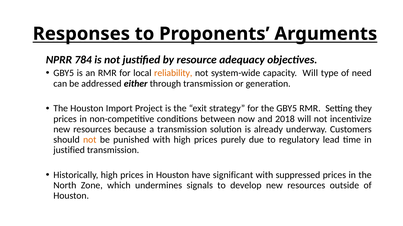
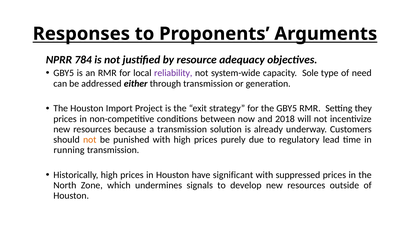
reliability colour: orange -> purple (173, 73)
capacity Will: Will -> Sole (310, 73)
justified: justified -> running (69, 150)
